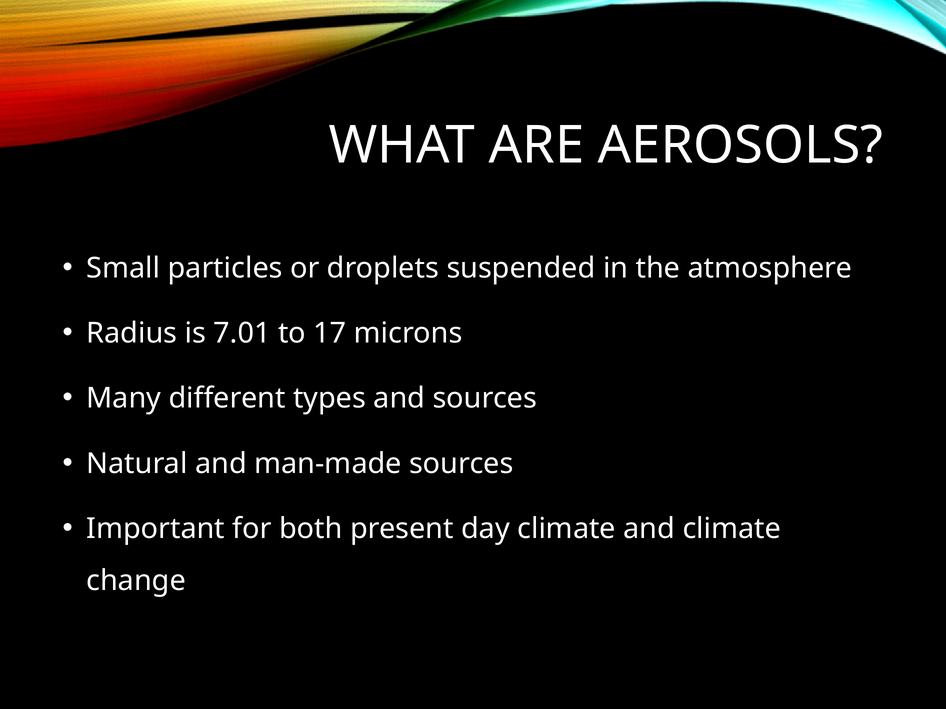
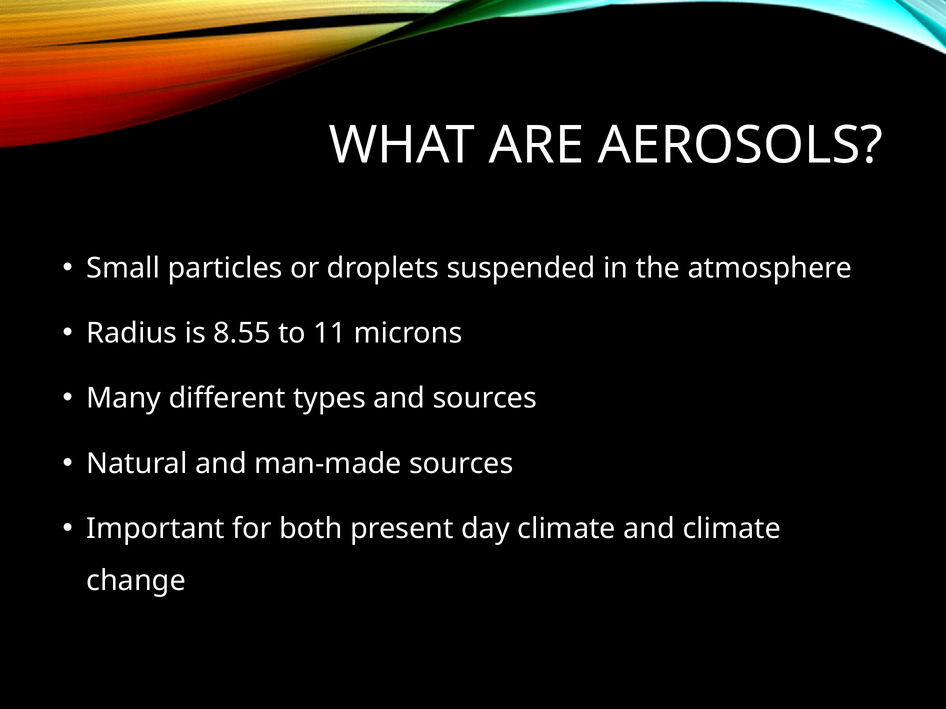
7.01: 7.01 -> 8.55 (242, 334)
17: 17 -> 11 (330, 334)
